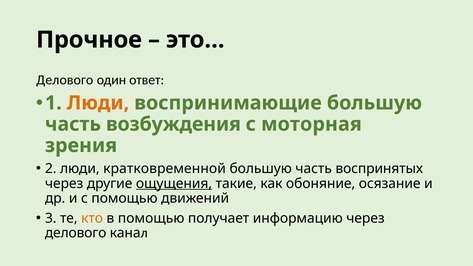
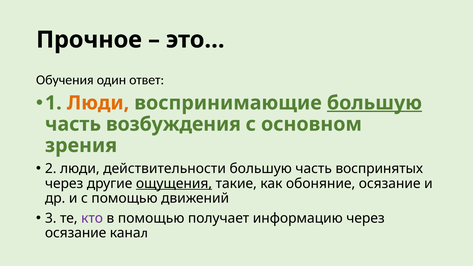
Делового: Делового -> Обучения (65, 80)
большую underline: none -> present (374, 103)
моторная: моторная -> основном (311, 124)
кратковременной: кратковременной -> действительности (165, 169)
кто colour: orange -> purple (92, 218)
делового: делового -> осязание (76, 233)
